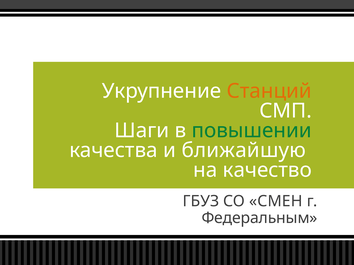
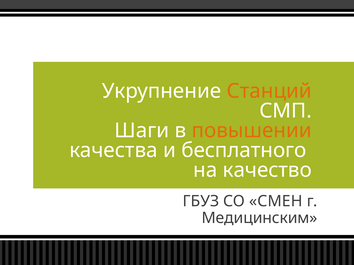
повышении colour: green -> orange (252, 131)
ближайшую: ближайшую -> бесплатного (244, 151)
Федеральным: Федеральным -> Медицинским (259, 218)
